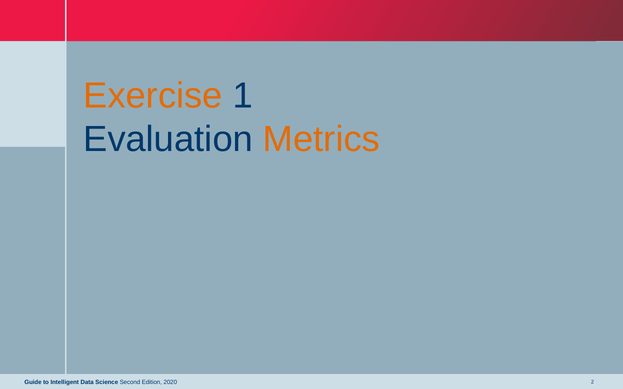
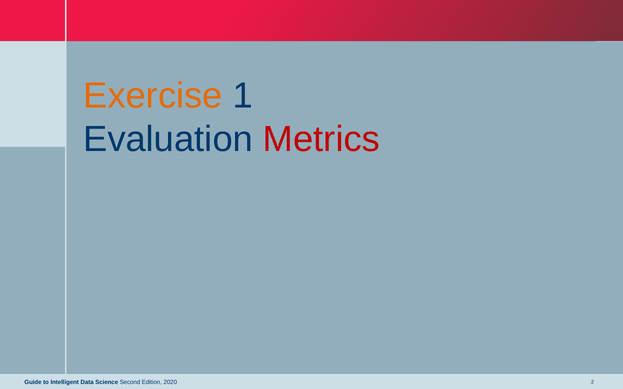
Metrics colour: orange -> red (321, 139)
